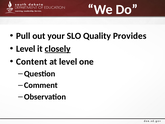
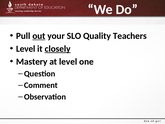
out underline: none -> present (39, 36)
Provides: Provides -> Teachers (130, 36)
Content: Content -> Mastery (32, 61)
